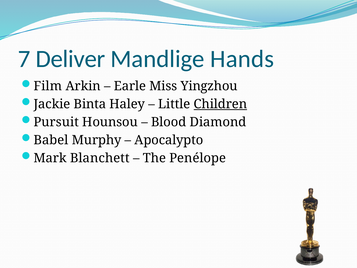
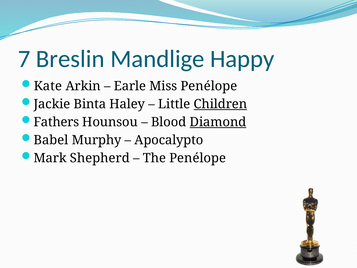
Deliver: Deliver -> Breslin (70, 59)
Hands: Hands -> Happy (242, 59)
Film: Film -> Kate (48, 86)
Miss Yingzhou: Yingzhou -> Penélope (209, 86)
Pursuit: Pursuit -> Fathers (56, 122)
Diamond underline: none -> present (218, 122)
Blanchett: Blanchett -> Shepherd (100, 158)
